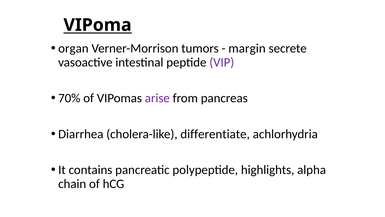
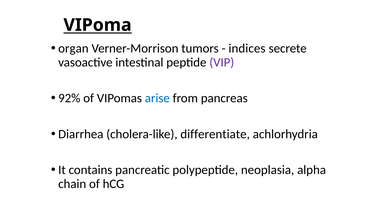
margin: margin -> indices (247, 48)
70%: 70% -> 92% (69, 98)
arise colour: purple -> blue (157, 98)
highlights: highlights -> neoplasia (268, 170)
